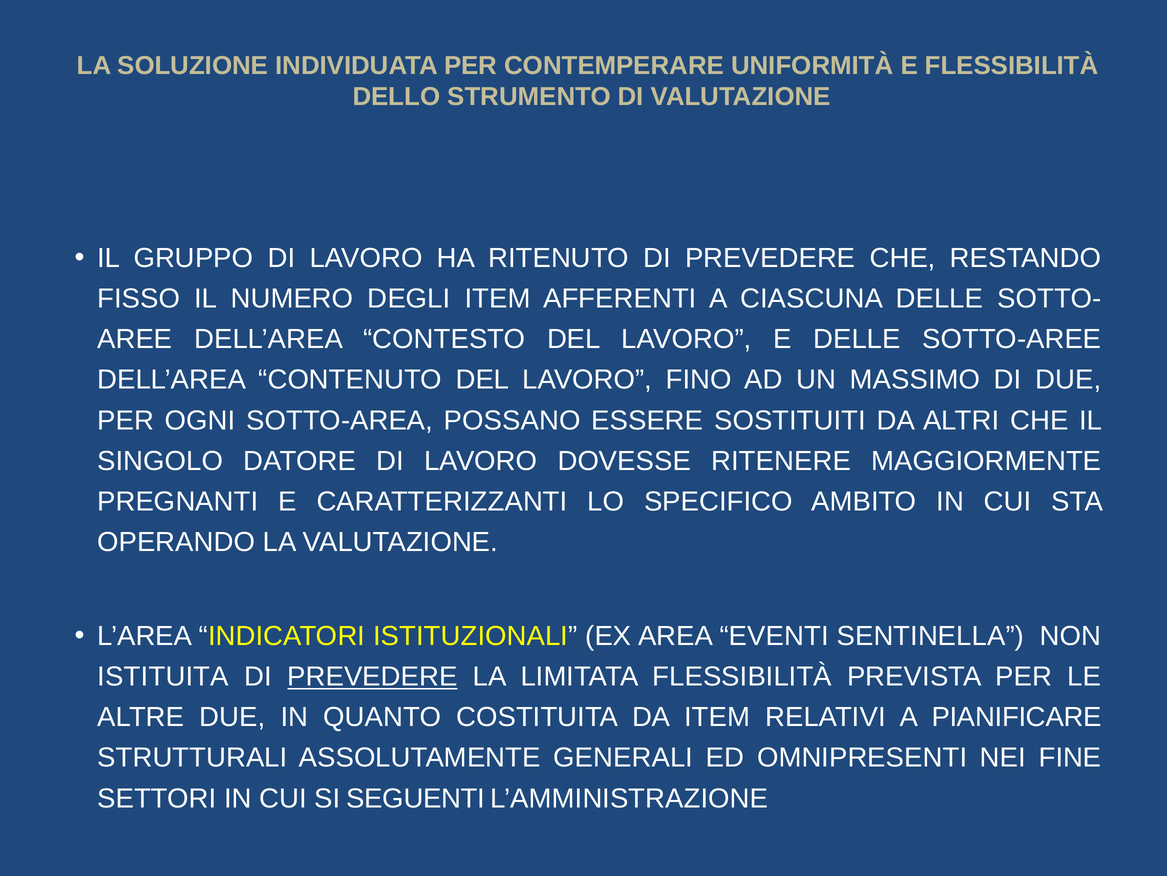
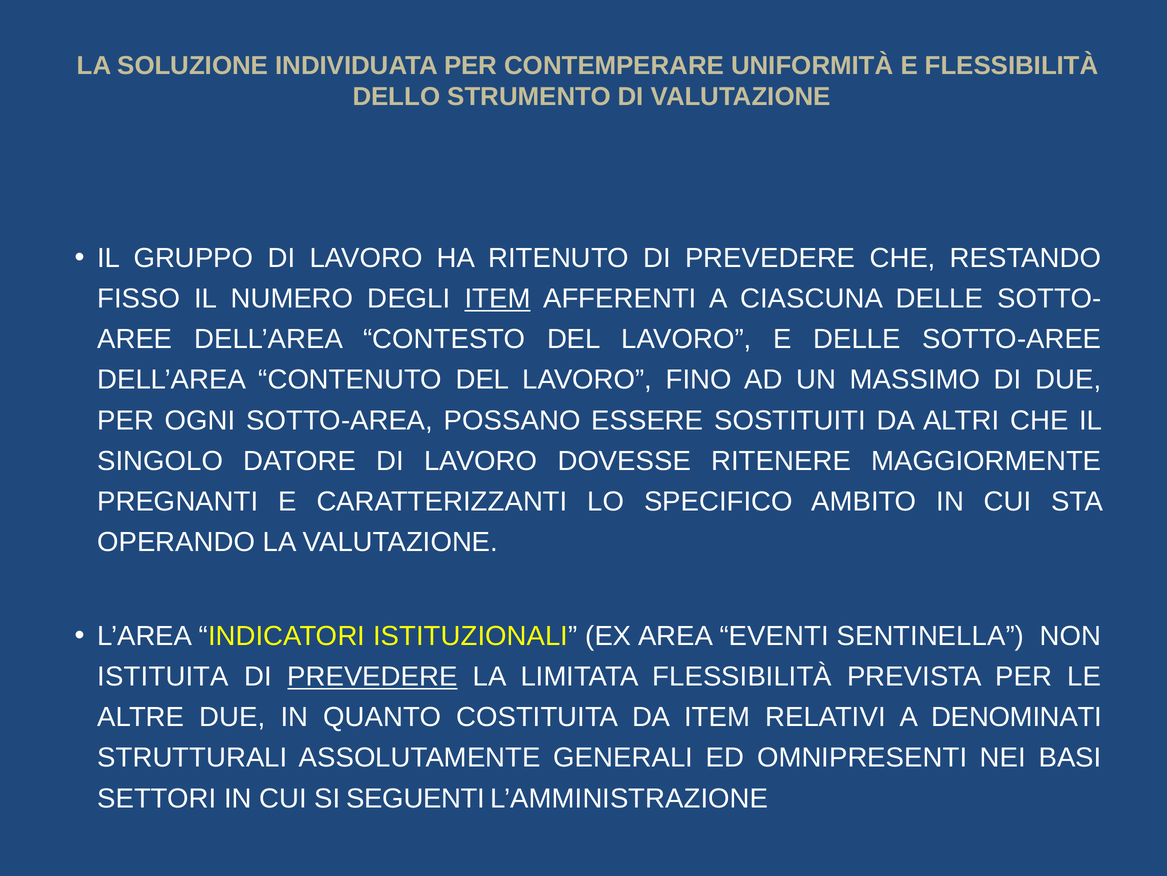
ITEM underline: none -> present (498, 299)
PIANIFICARE: PIANIFICARE -> DENOMINATI (1017, 717)
FINE: FINE -> BASI (1070, 757)
